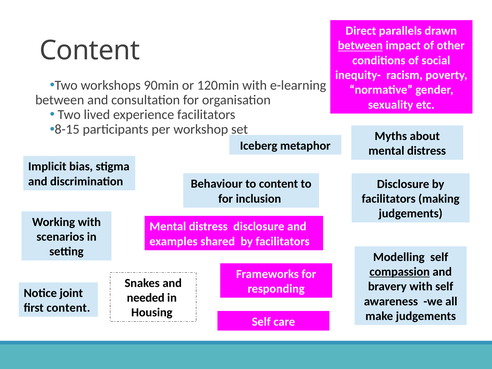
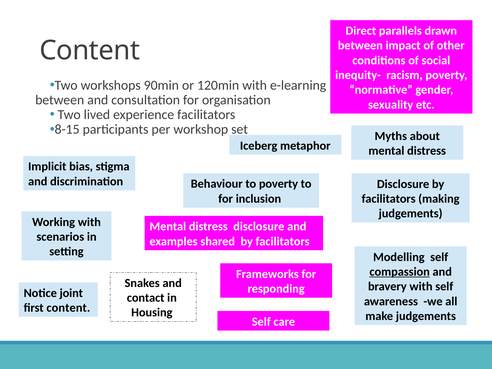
between underline: present -> none (360, 46)
to content: content -> poverty (279, 184)
needed: needed -> contact (146, 298)
